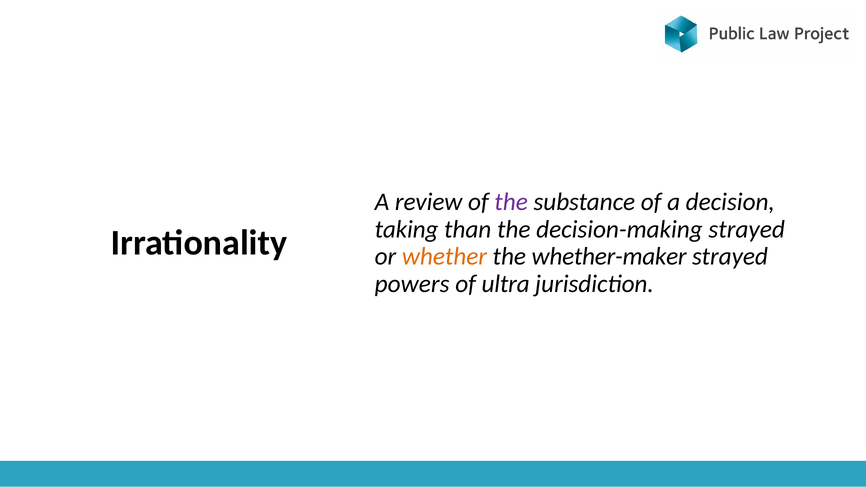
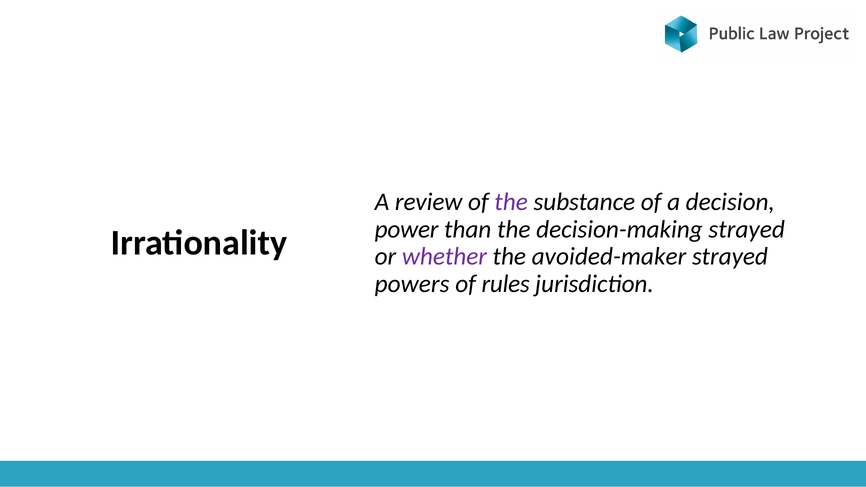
taking: taking -> power (407, 229)
whether colour: orange -> purple (444, 257)
whether-maker: whether-maker -> avoided-maker (609, 257)
ultra: ultra -> rules (506, 284)
